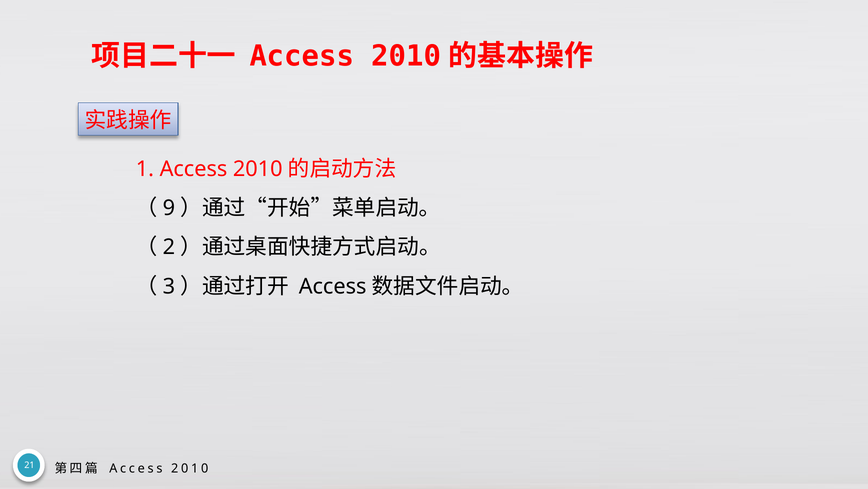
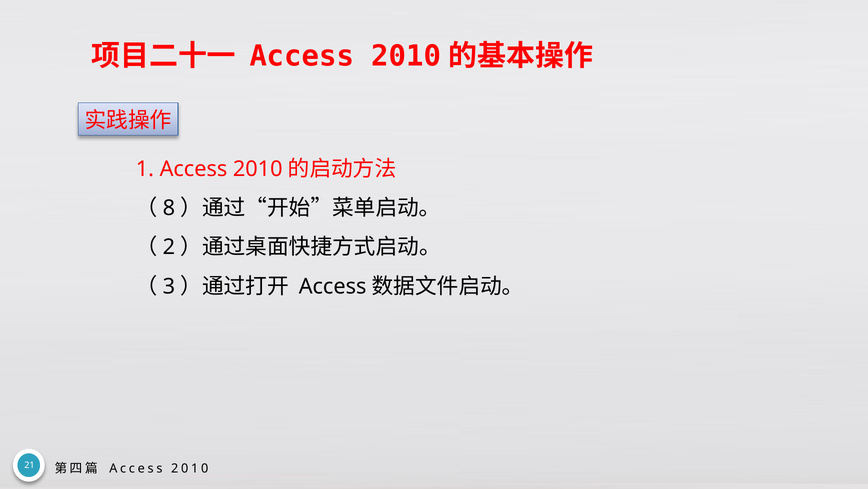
9: 9 -> 8 (169, 208)
